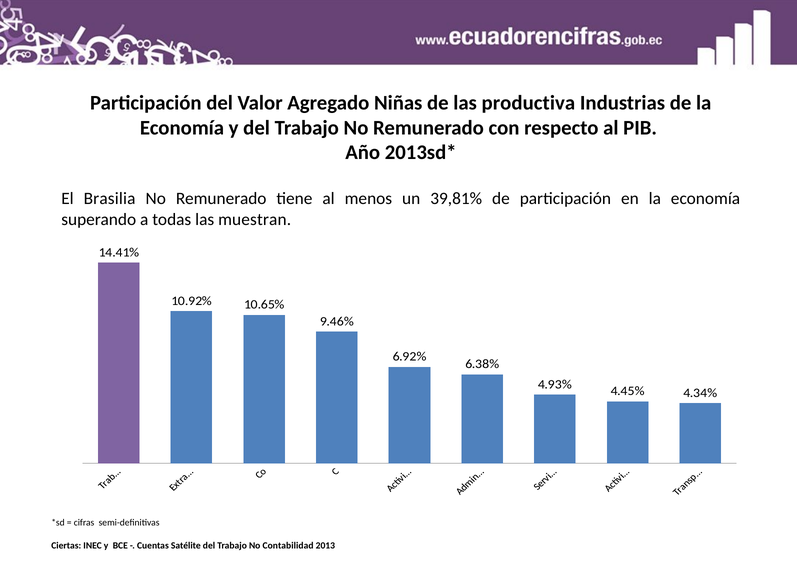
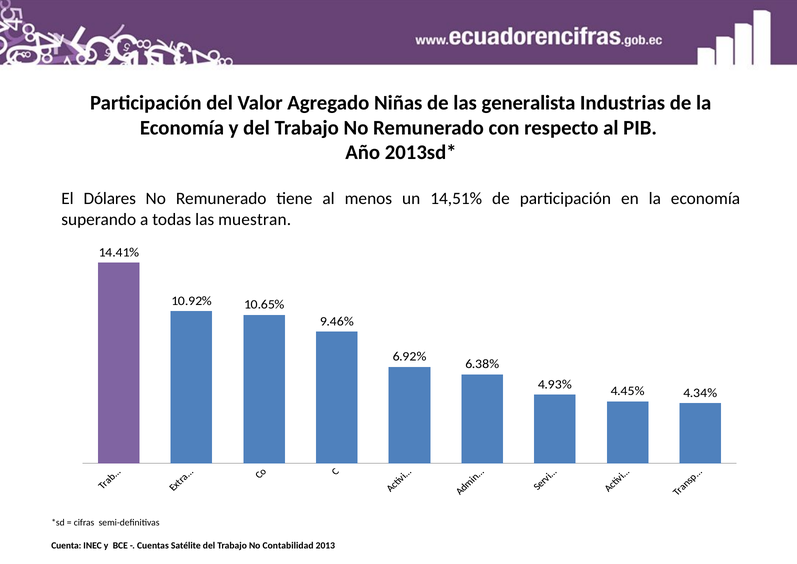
productiva: productiva -> generalista (528, 103)
Brasilia: Brasilia -> Dólares (110, 199)
39,81%: 39,81% -> 14,51% (456, 199)
Ciertas: Ciertas -> Cuenta (66, 546)
